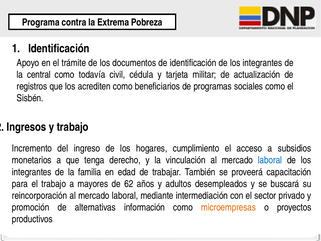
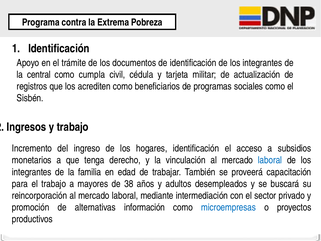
todavía: todavía -> cumpla (92, 75)
hogares cumplimiento: cumplimiento -> identificación (196, 148)
62: 62 -> 38 (129, 184)
microempresas colour: orange -> blue (229, 207)
